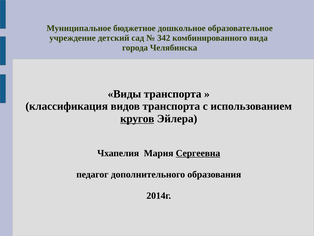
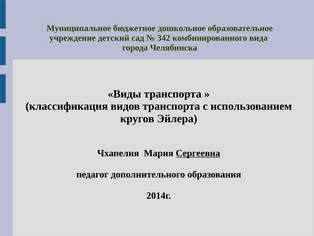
кругов underline: present -> none (137, 118)
